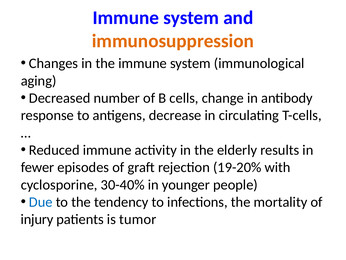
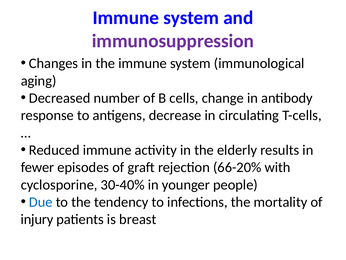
immunosuppression colour: orange -> purple (173, 41)
19-20%: 19-20% -> 66-20% (237, 167)
tumor: tumor -> breast (138, 219)
